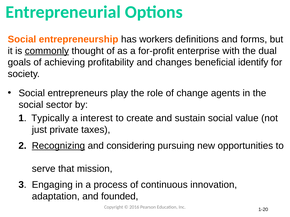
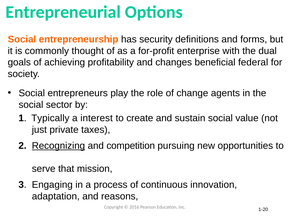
workers: workers -> security (156, 39)
commonly underline: present -> none (47, 51)
identify: identify -> federal (253, 63)
considering: considering -> competition (131, 146)
founded: founded -> reasons (120, 197)
